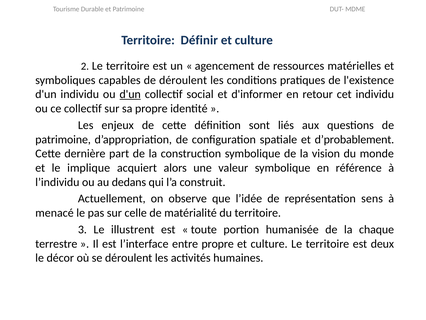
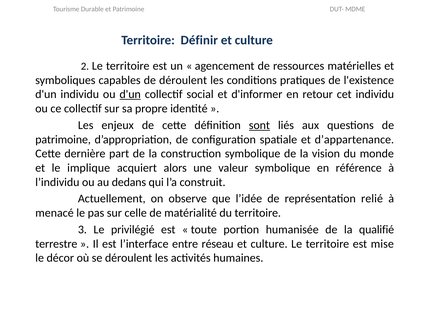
sont underline: none -> present (259, 125)
d’probablement: d’probablement -> d’appartenance (354, 139)
sens: sens -> relié (372, 198)
illustrent: illustrent -> privilégié (133, 229)
chaque: chaque -> qualifié (377, 229)
entre propre: propre -> réseau (218, 243)
deux: deux -> mise (382, 243)
